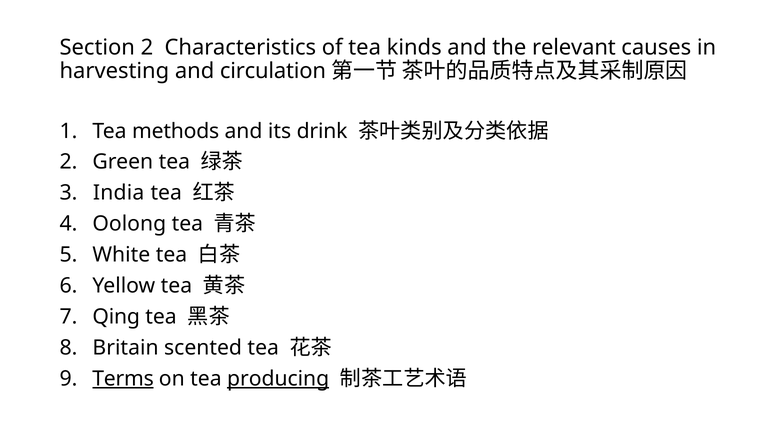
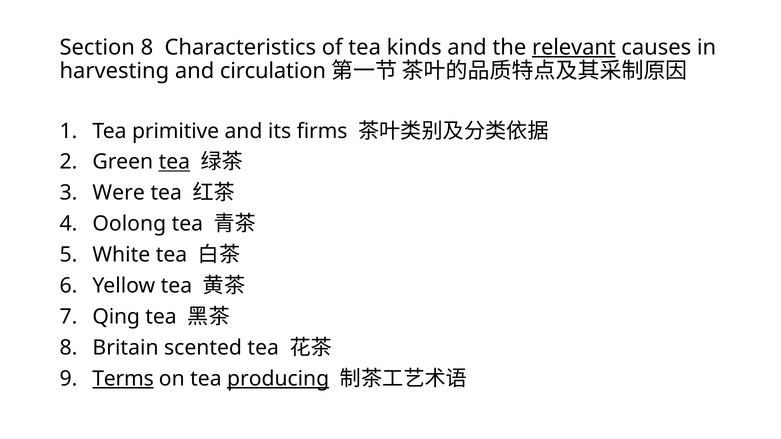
Section 2: 2 -> 8 (147, 47)
relevant underline: none -> present (574, 47)
methods: methods -> primitive (176, 131)
drink: drink -> firms (322, 131)
tea underline: none -> present (174, 162)
India: India -> Were (119, 193)
